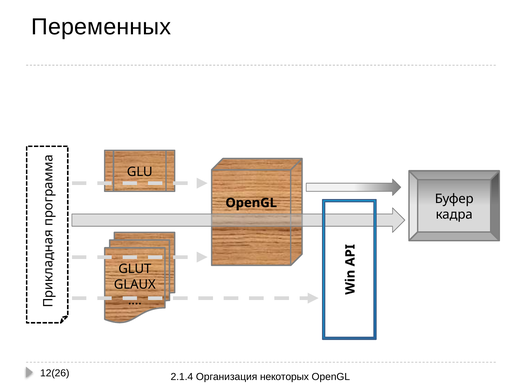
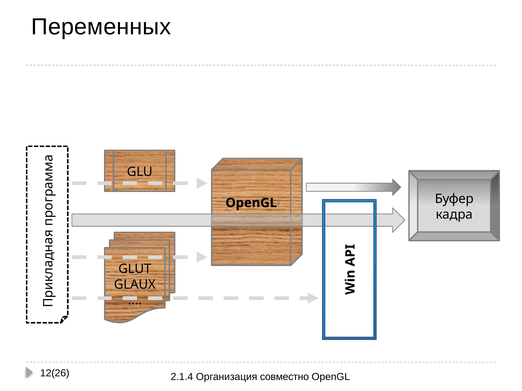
некоторых: некоторых -> совместно (284, 377)
